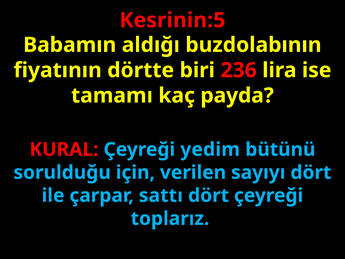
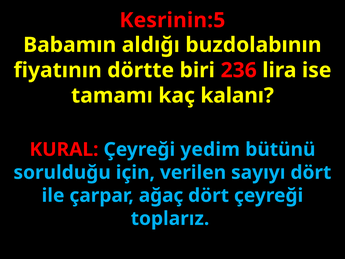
payda: payda -> kalanı (237, 95)
sattı: sattı -> ağaç (161, 195)
